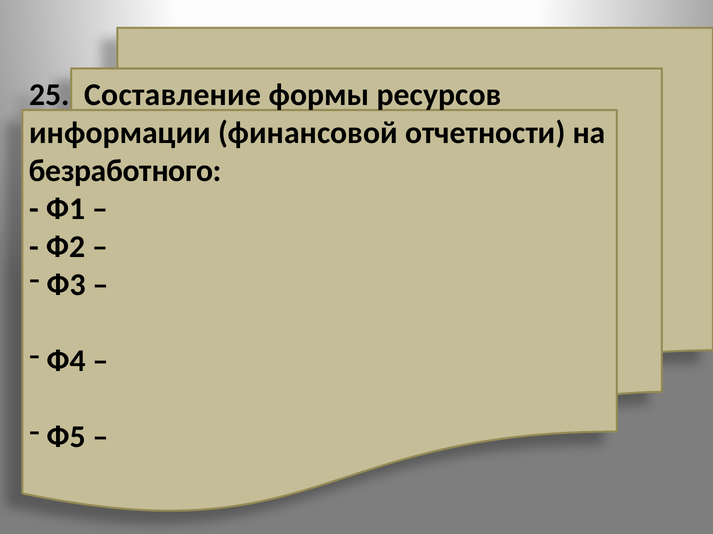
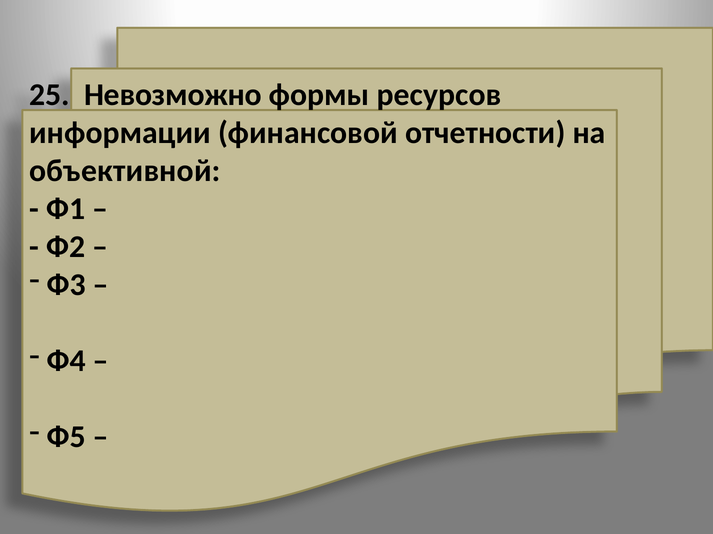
Составление: Составление -> Невозможно (173, 95)
безработного: безработного -> объективной (125, 171)
